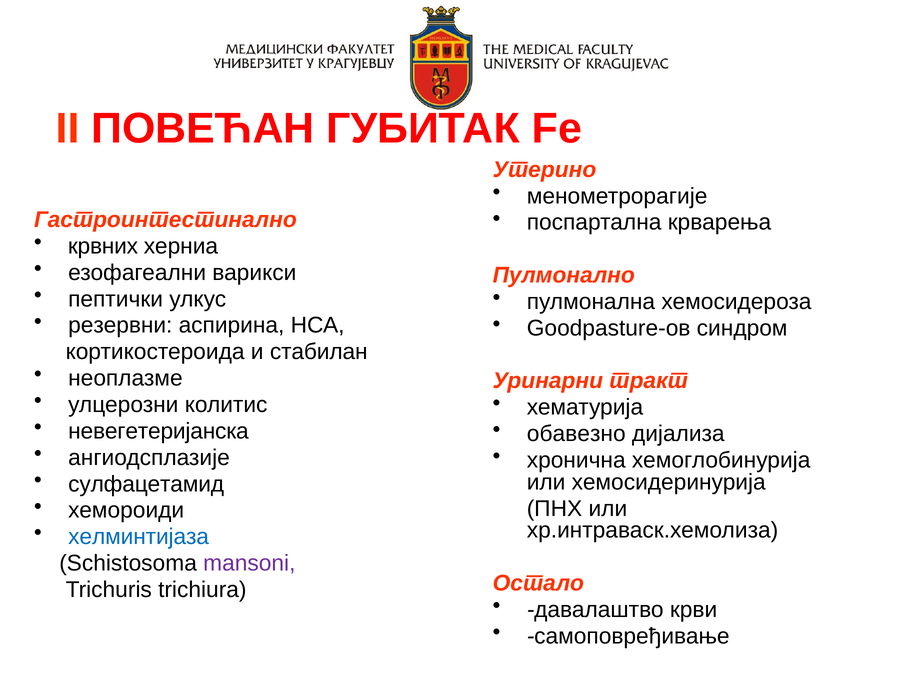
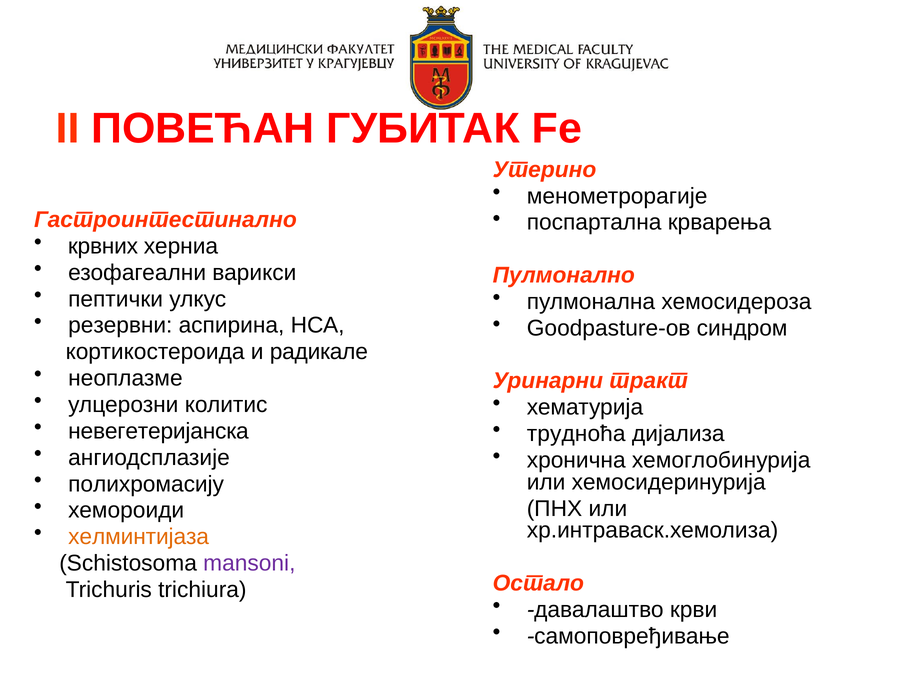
стабилан: стабилан -> радикале (319, 352)
обавезно: обавезно -> трудноћа (576, 433)
сулфацетамид: сулфацетамид -> полихромасију (146, 484)
хелминтијаза colour: blue -> orange (139, 536)
